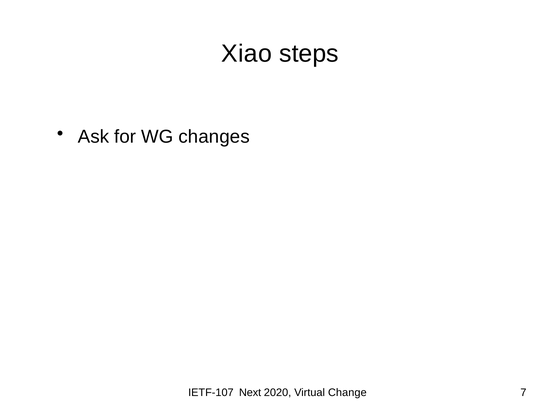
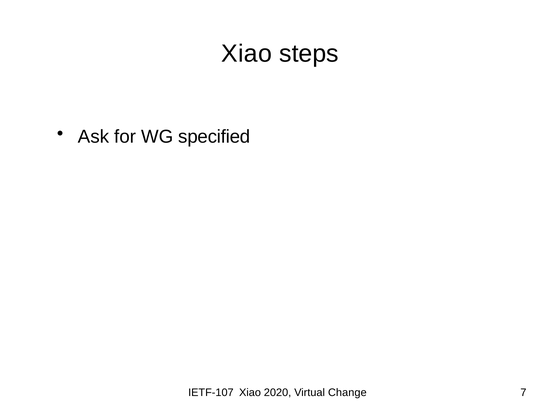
changes: changes -> specified (214, 137)
IETF-107 Next: Next -> Xiao (250, 393)
